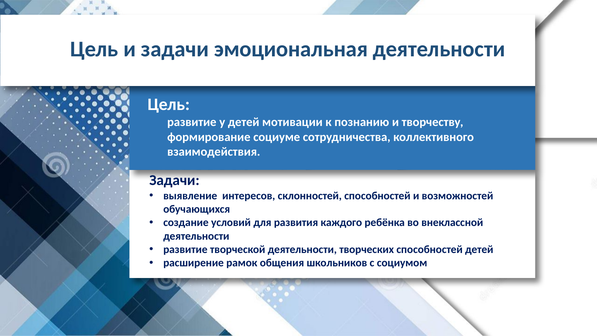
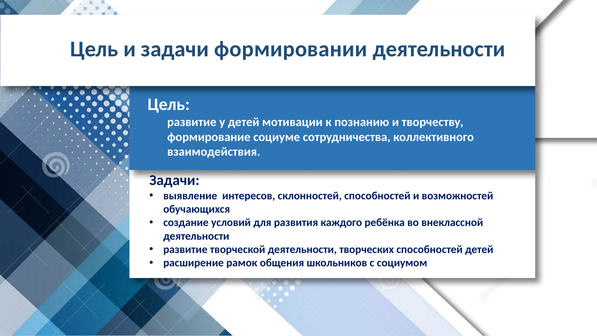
эмоциональная: эмоциональная -> формировании (291, 49)
